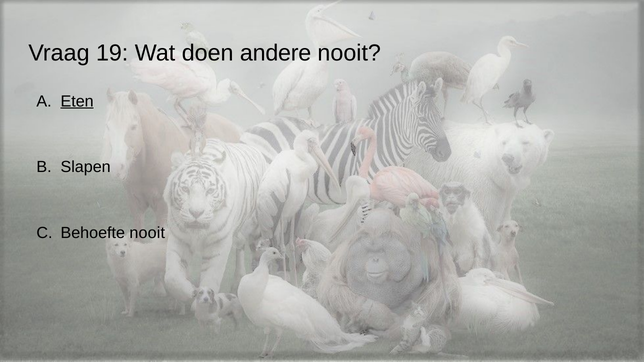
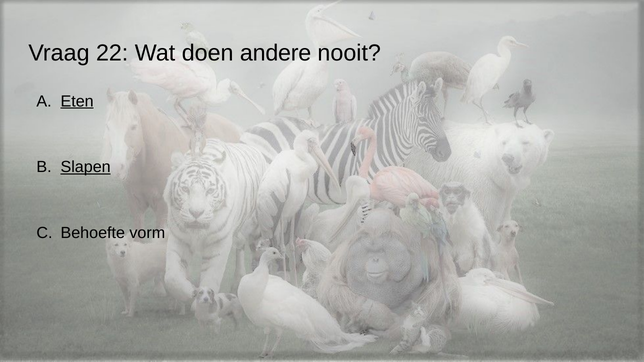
19: 19 -> 22 (112, 53)
Slapen underline: none -> present (86, 167)
Behoefte nooit: nooit -> vorm (147, 233)
